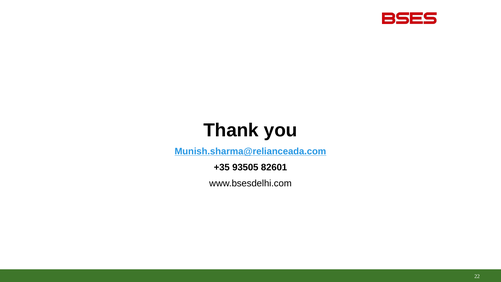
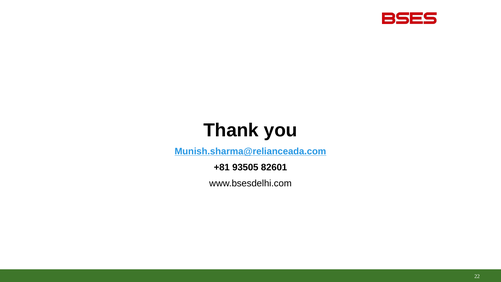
+35: +35 -> +81 (222, 167)
